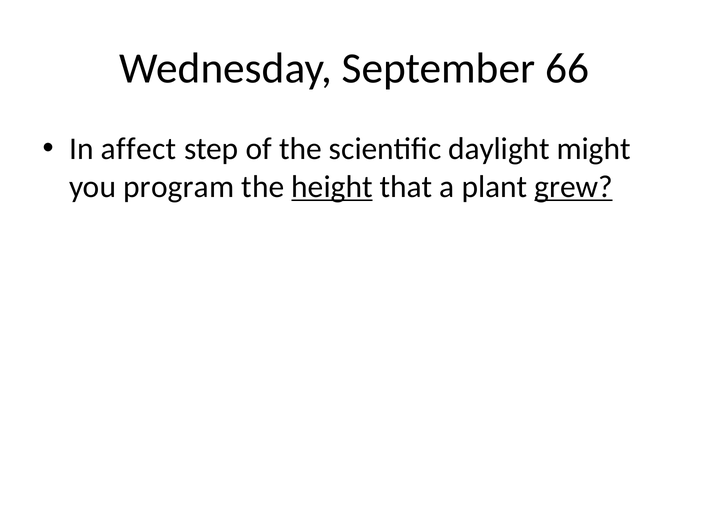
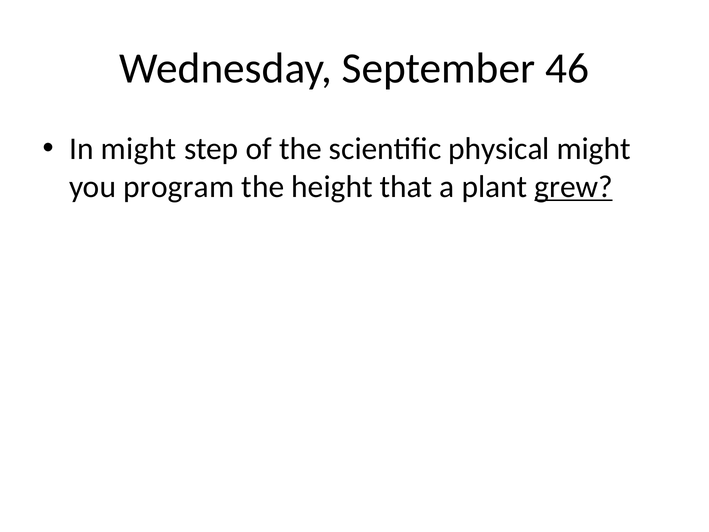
66: 66 -> 46 (567, 69)
In affect: affect -> might (139, 149)
daylight: daylight -> physical (499, 149)
height underline: present -> none (332, 187)
